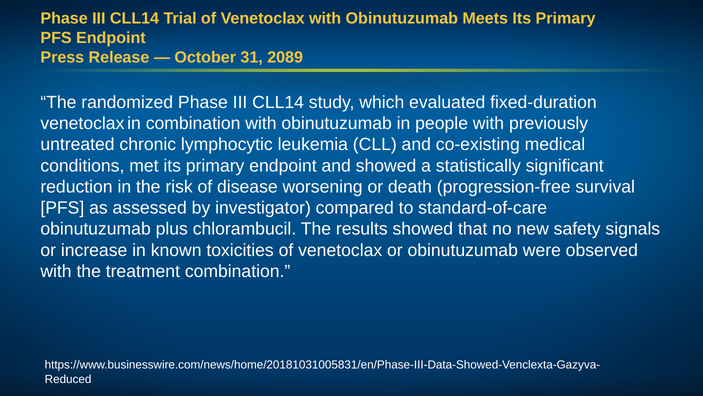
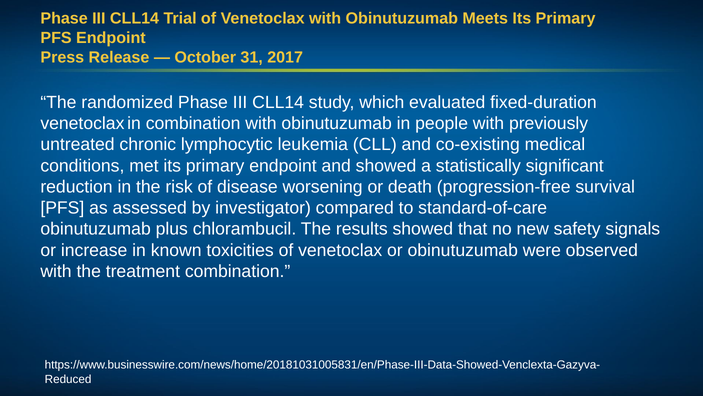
2089: 2089 -> 2017 (285, 57)
